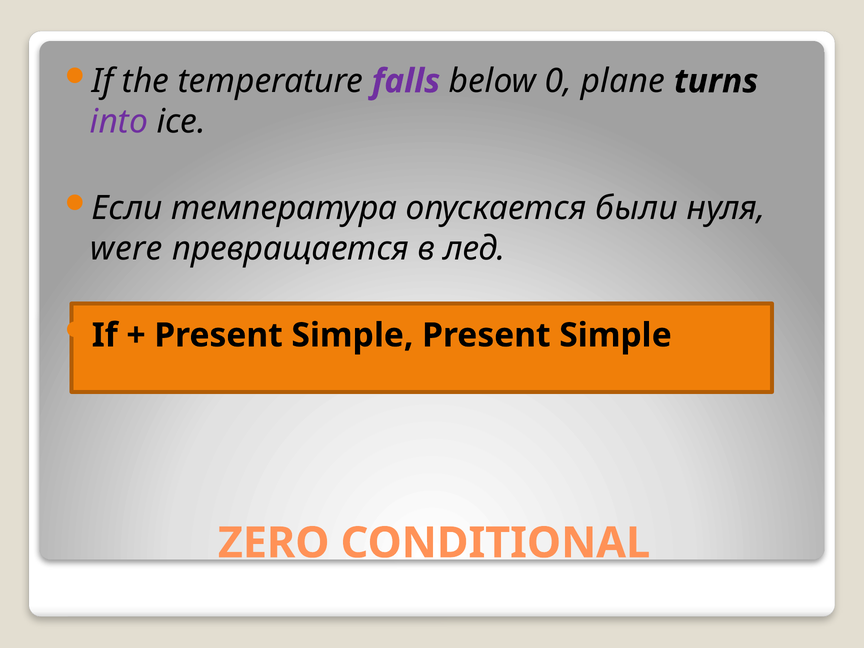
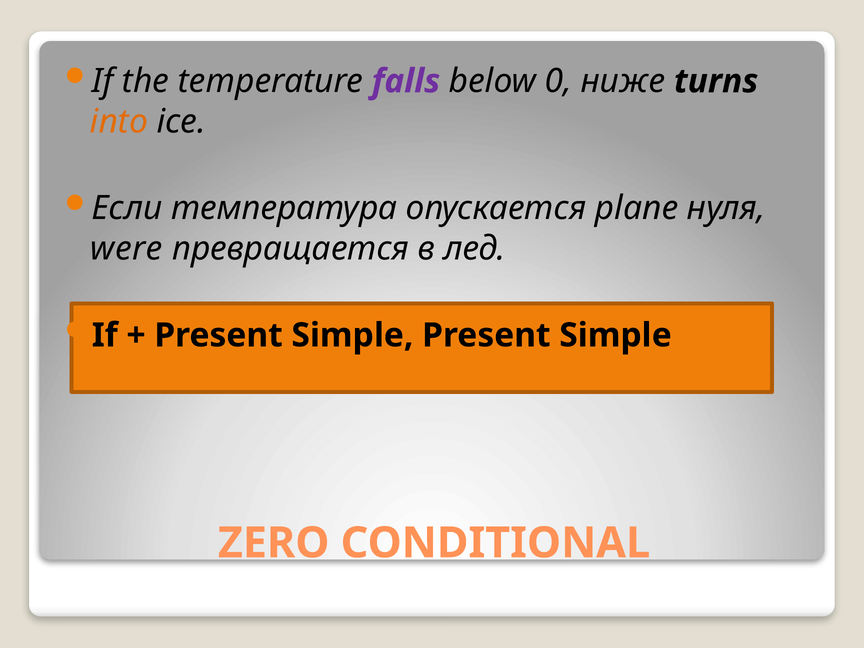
plane: plane -> ниже (623, 81)
into colour: purple -> orange (119, 122)
были: были -> plane (637, 208)
